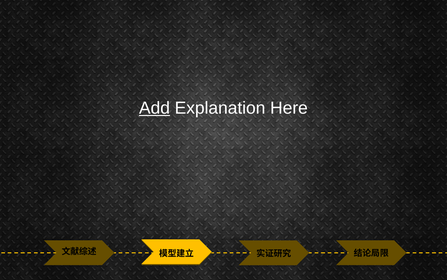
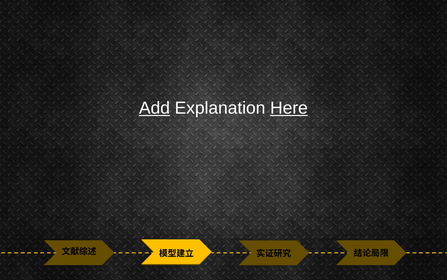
Here underline: none -> present (289, 108)
